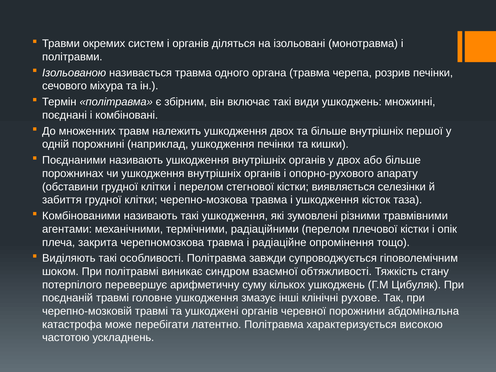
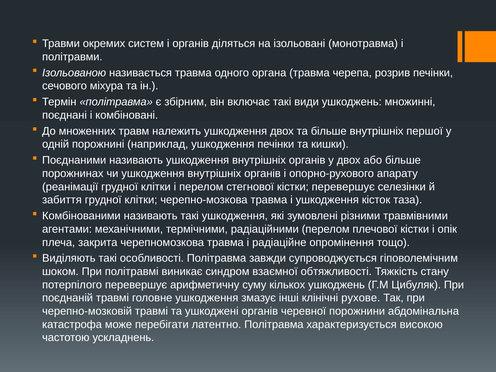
обставини: обставини -> реанімації (70, 187)
кістки виявляється: виявляється -> перевершує (343, 187)
